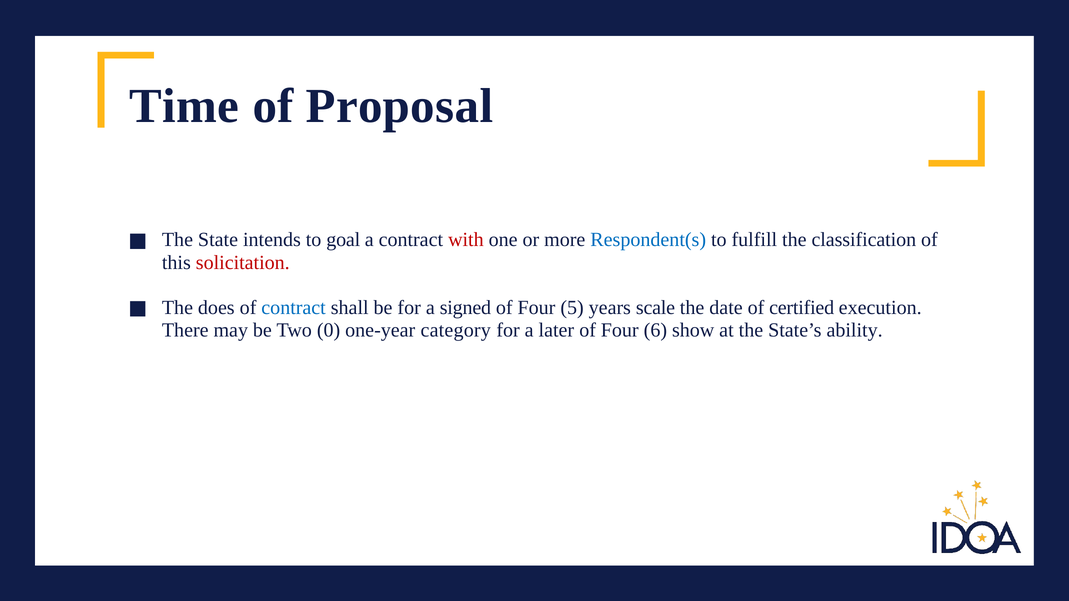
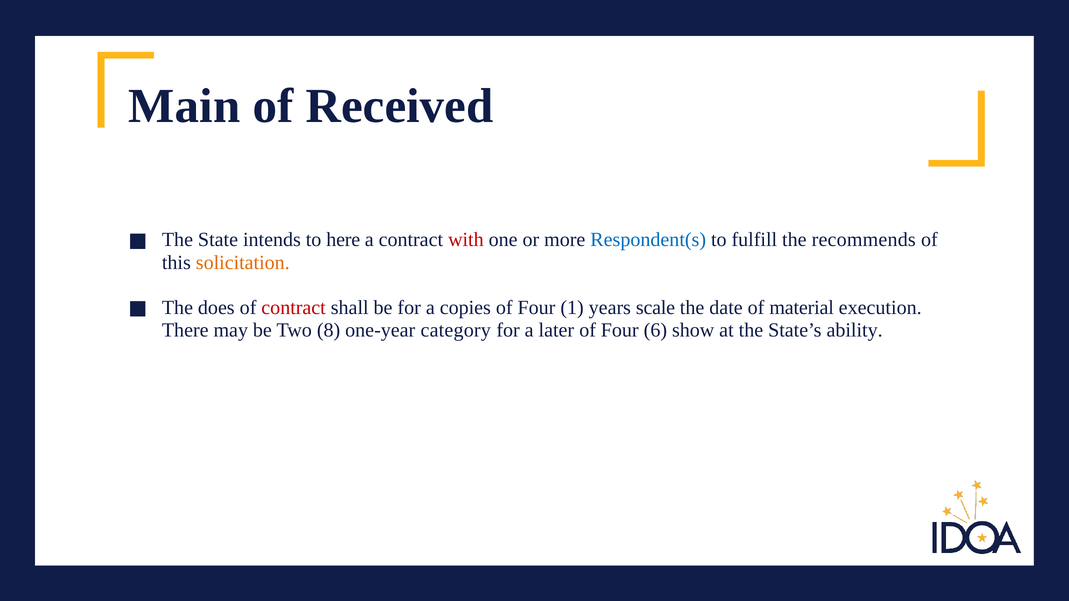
Time: Time -> Main (184, 106)
Proposal: Proposal -> Received (400, 106)
goal: goal -> here (343, 240)
classification: classification -> recommends (864, 240)
solicitation colour: red -> orange (243, 263)
contract colour: blue -> red (294, 308)
signed: signed -> copies (465, 308)
5: 5 -> 1 (572, 308)
certified: certified -> material (802, 308)
0: 0 -> 8 (329, 330)
